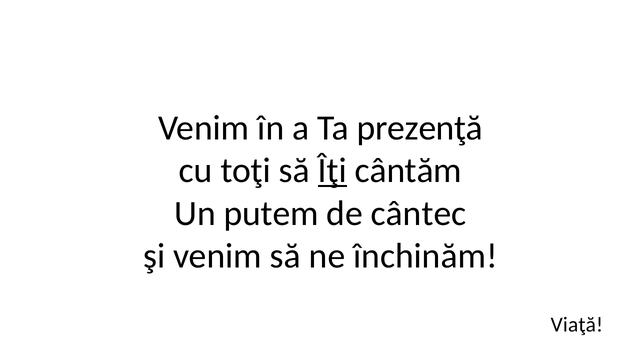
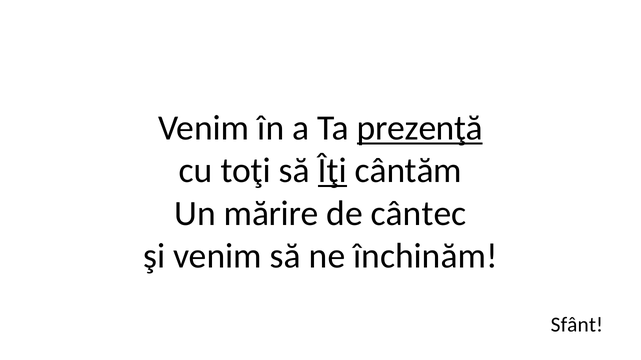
prezenţă underline: none -> present (420, 128)
putem: putem -> mărire (271, 214)
Viaţă: Viaţă -> Sfânt (577, 325)
